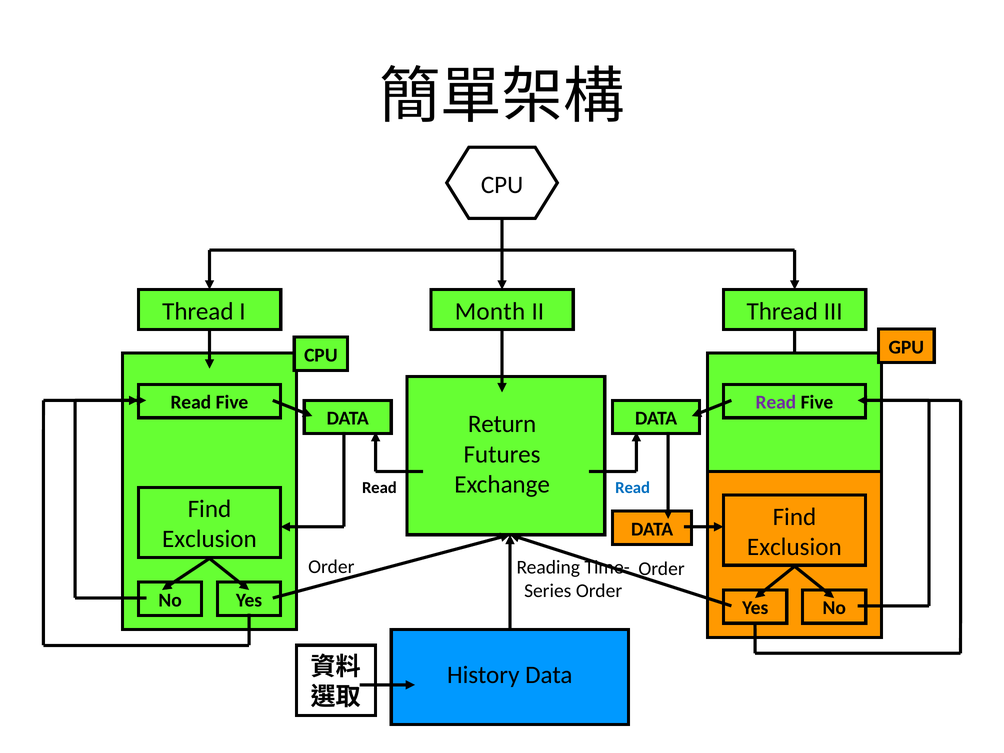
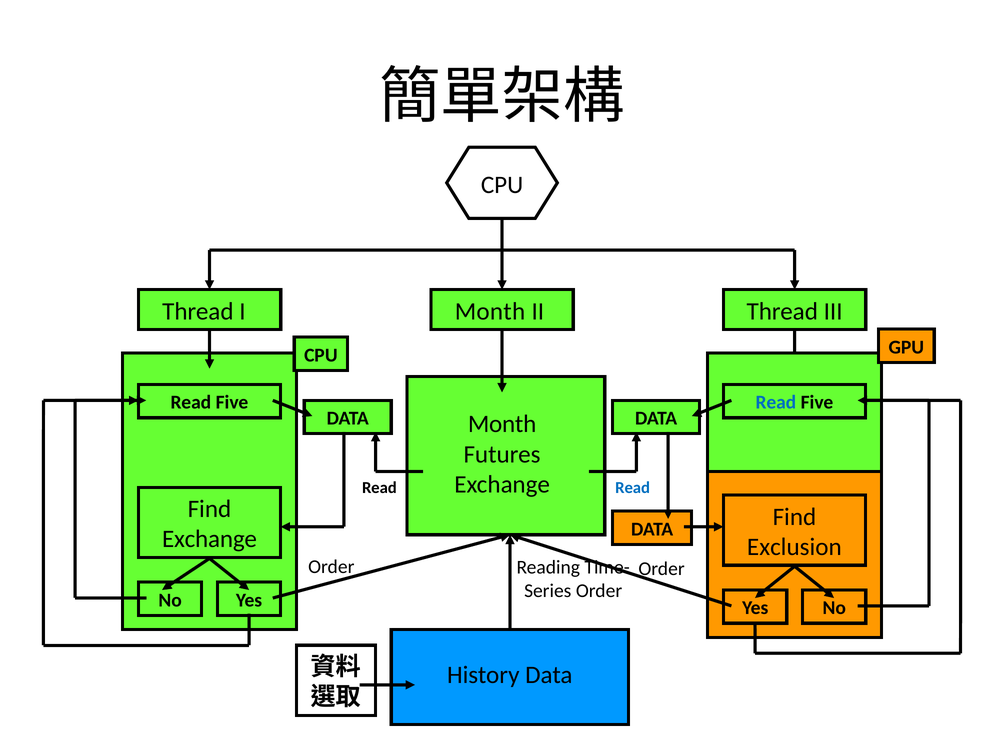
Read colour: purple -> blue (776, 403)
Return: Return -> Month (502, 424)
Exclusion: Exclusion -> Exchange (209, 539)
